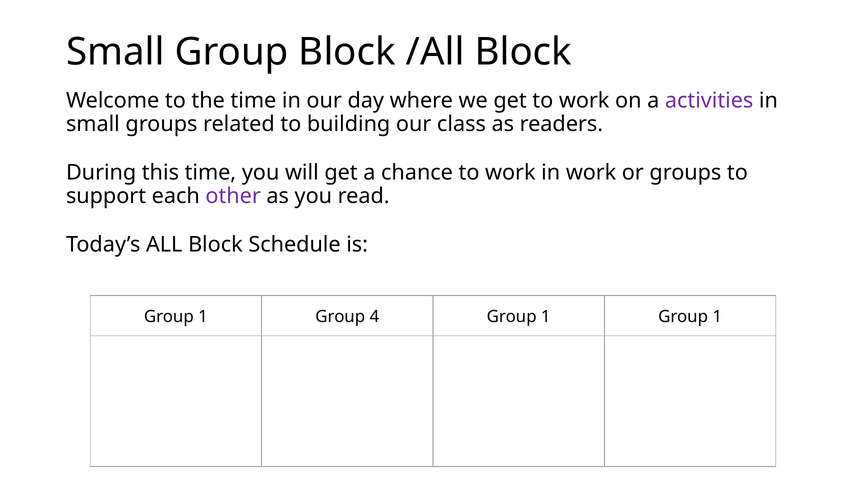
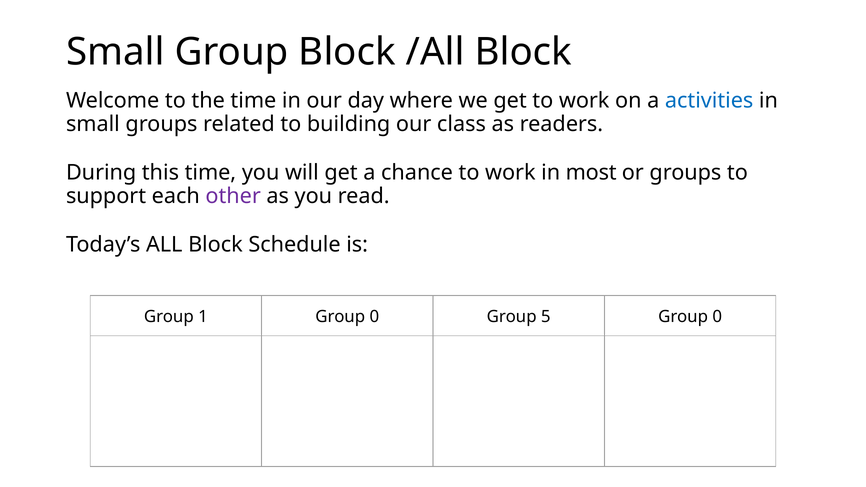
activities colour: purple -> blue (709, 101)
in work: work -> most (591, 173)
1 Group 4: 4 -> 0 (374, 317)
1: 1 -> 5 (546, 317)
1: 1 -> 0 (717, 317)
